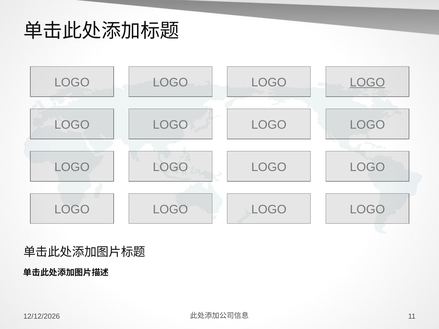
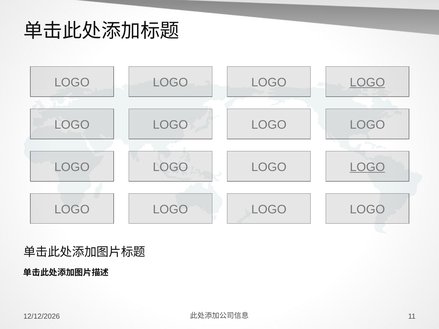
LOGO underline: none -> present (367, 167)
